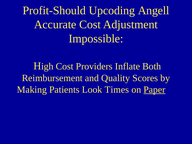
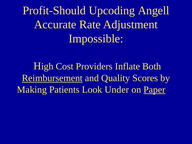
Accurate Cost: Cost -> Rate (90, 25)
Reimbursement underline: none -> present (52, 78)
Times: Times -> Under (117, 90)
